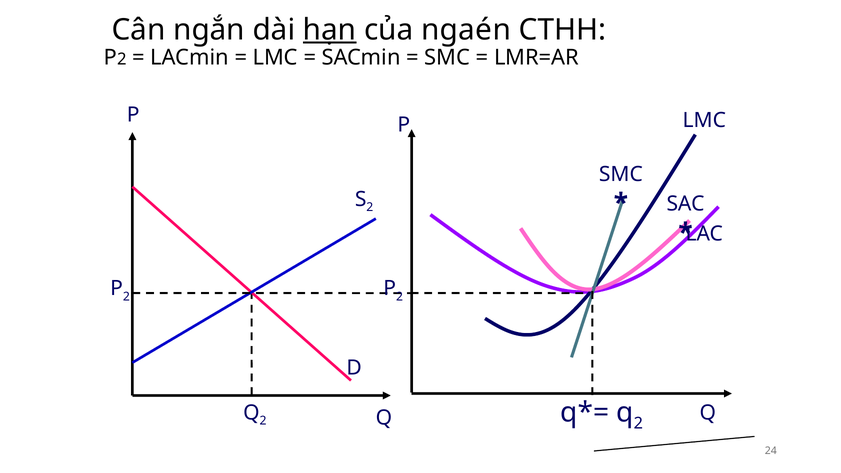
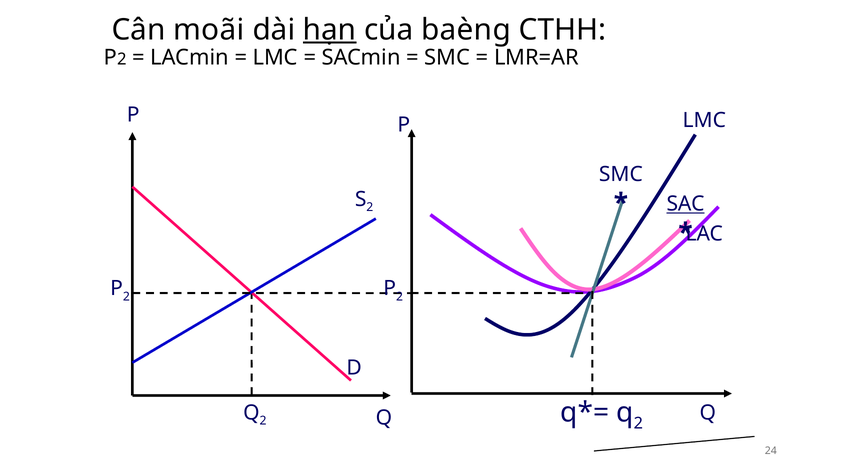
ngắn: ngắn -> moãi (209, 30)
ngaén: ngaén -> baèng (466, 30)
SAC underline: none -> present (685, 204)
